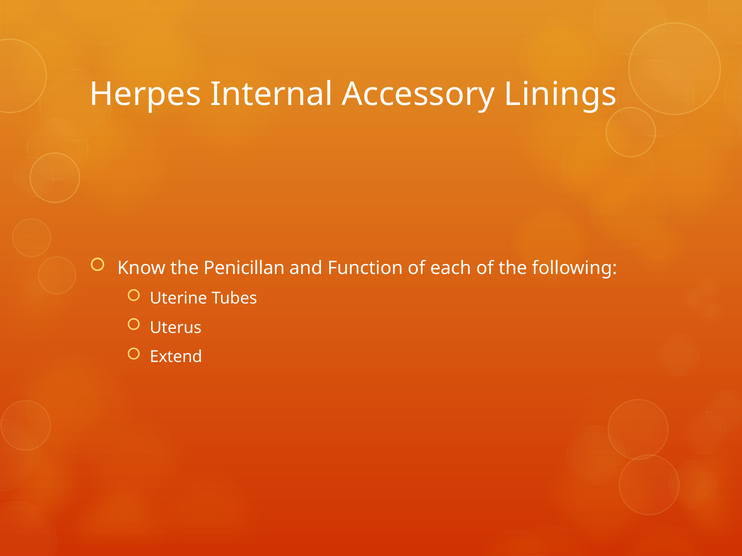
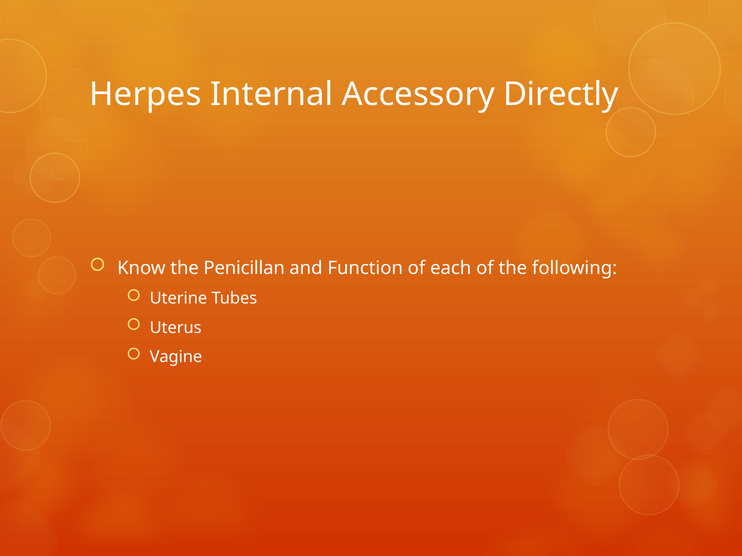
Linings: Linings -> Directly (561, 95)
Extend: Extend -> Vagine (176, 357)
